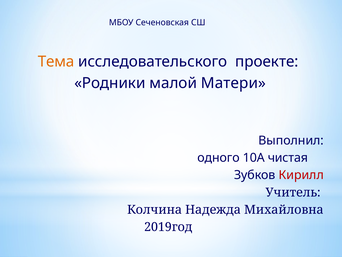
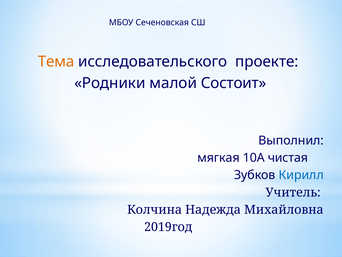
Матери: Матери -> Состоит (234, 83)
одного: одного -> мягкая (219, 158)
Кирилл colour: red -> blue (301, 175)
